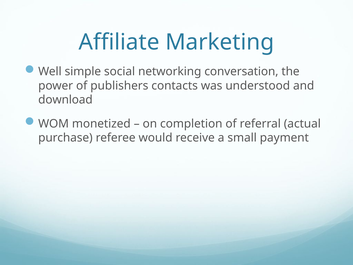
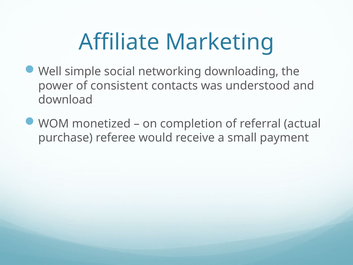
conversation: conversation -> downloading (241, 71)
publishers: publishers -> consistent (119, 86)
